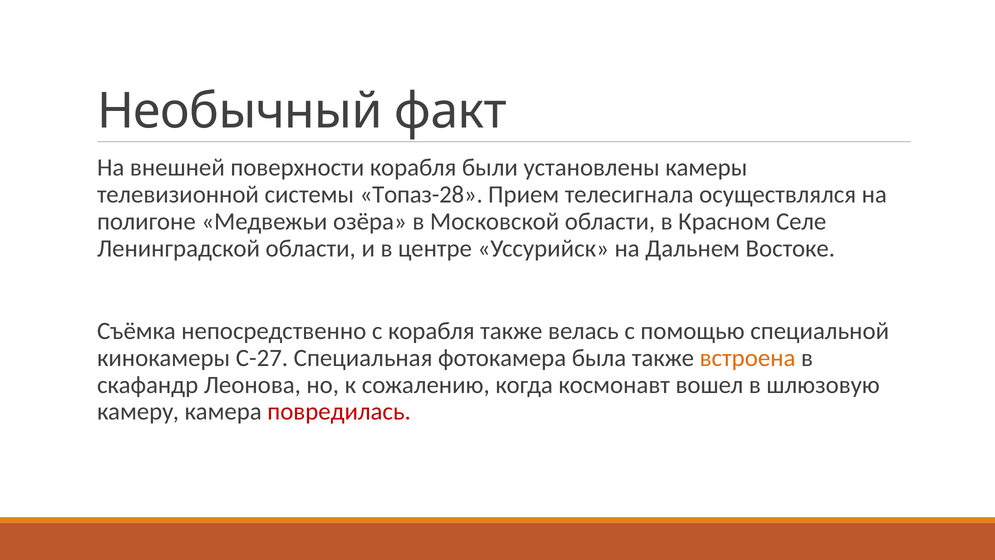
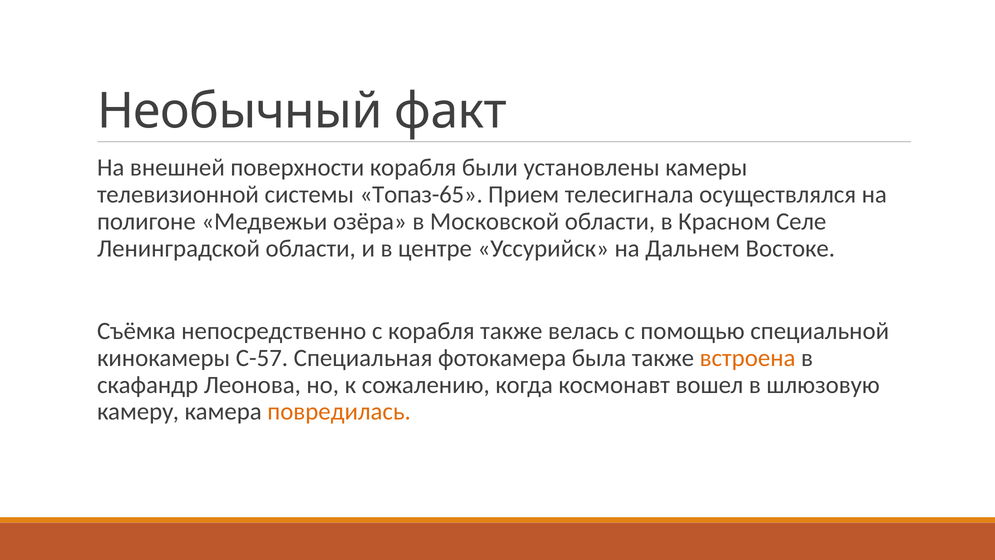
Топаз-28: Топаз-28 -> Топаз-65 (421, 195)
С-27: С-27 -> С-57 (262, 358)
повредилась colour: red -> orange (339, 412)
